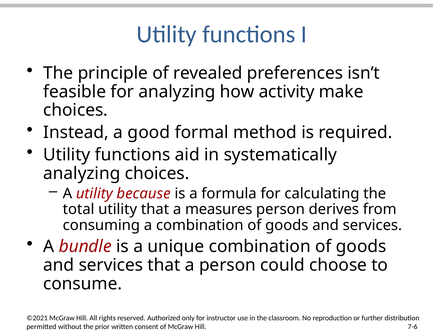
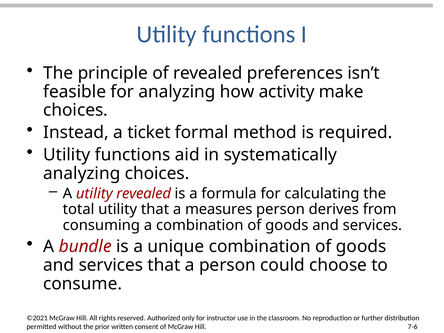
good: good -> ticket (149, 133)
utility because: because -> revealed (144, 193)
